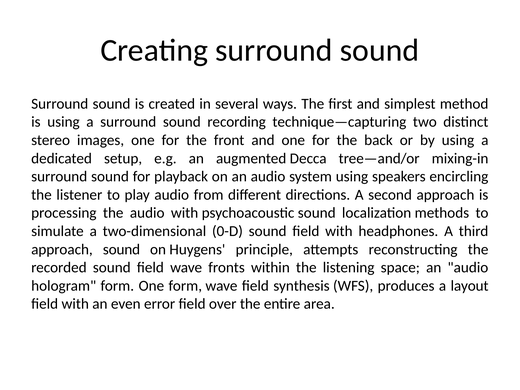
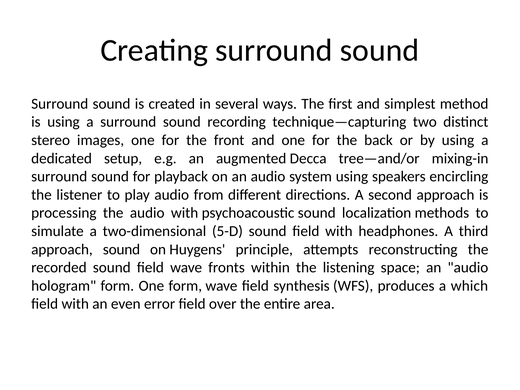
0-D: 0-D -> 5-D (227, 231)
layout: layout -> which (469, 286)
